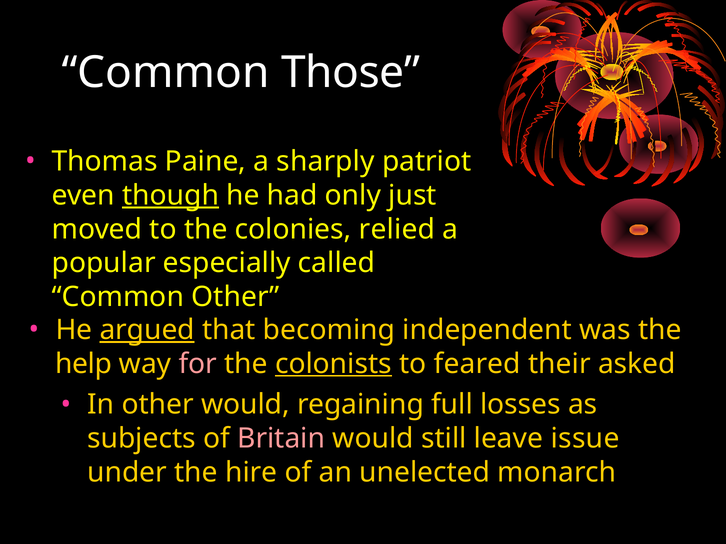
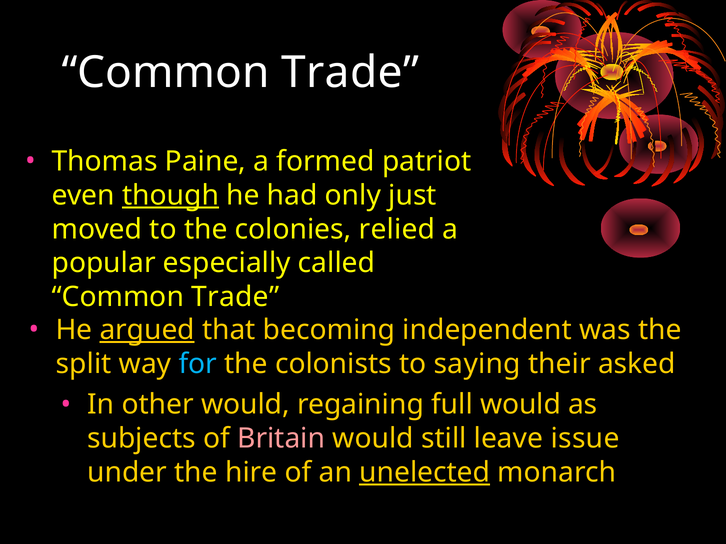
Those: Those -> Trade (350, 73)
sharply: sharply -> formed (326, 162)
Other: Other -> Trade (235, 297)
help: help -> split (84, 364)
for colour: pink -> light blue (198, 364)
colonists underline: present -> none (333, 364)
feared: feared -> saying (477, 364)
full losses: losses -> would (521, 405)
unelected underline: none -> present (425, 473)
